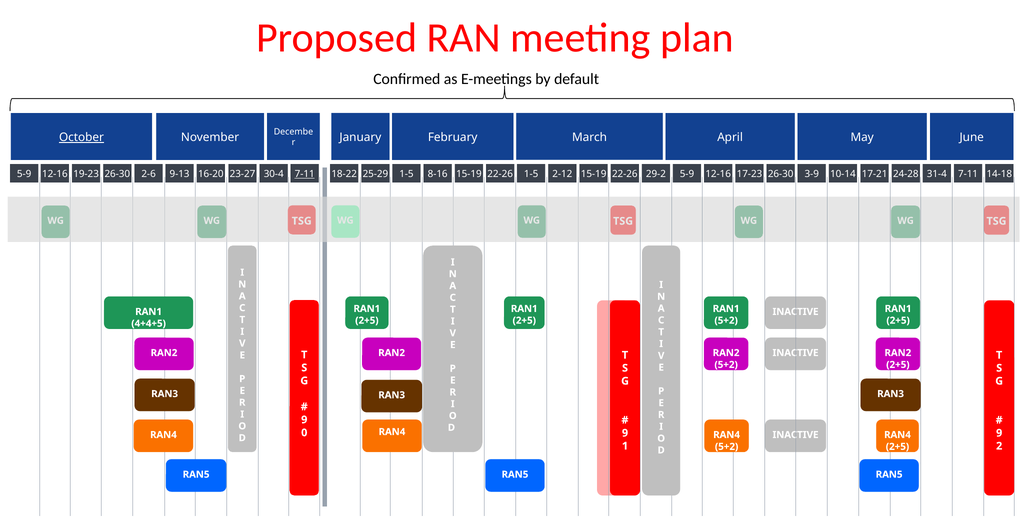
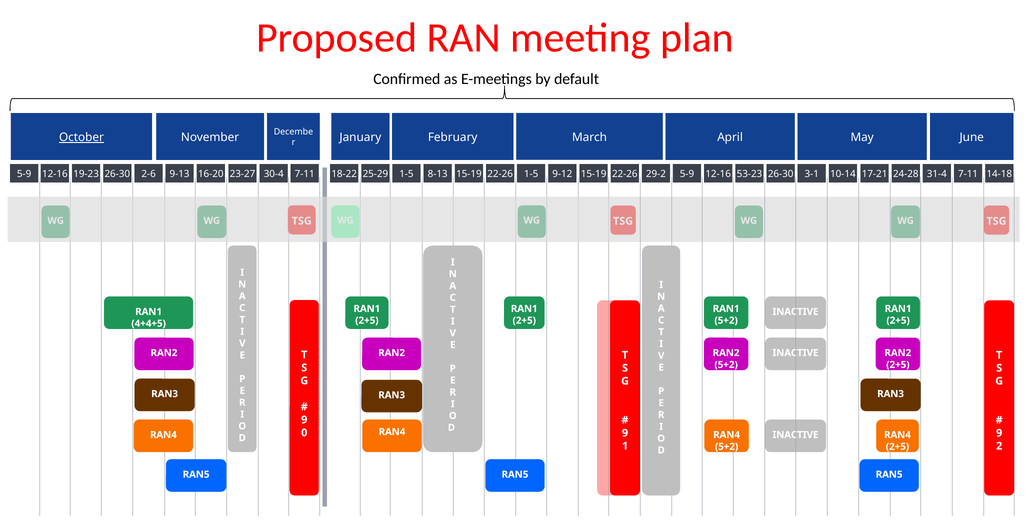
7-11 underline: present -> none (305, 174)
8-16: 8-16 -> 8-13 (438, 174)
2-12: 2-12 -> 9-12 (562, 174)
17-23: 17-23 -> 53-23 (749, 174)
3-9: 3-9 -> 3-1 (812, 174)
